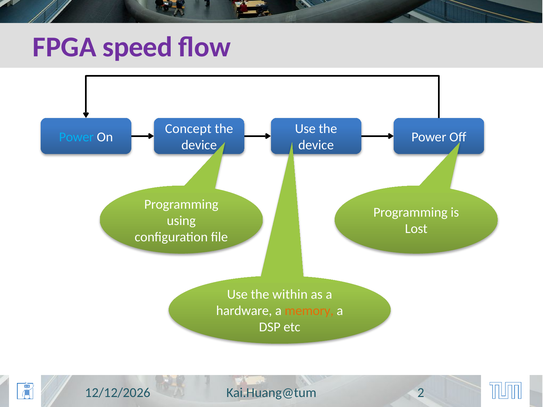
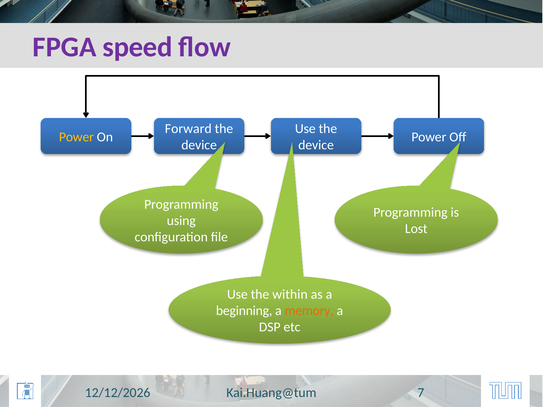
Concept: Concept -> Forward (188, 129)
Power colour: light blue -> yellow (76, 137)
hardware: hardware -> beginning (244, 311)
2: 2 -> 7 (421, 393)
